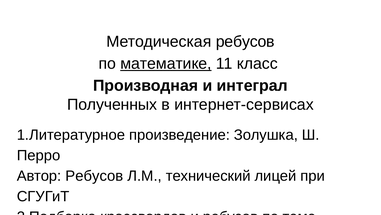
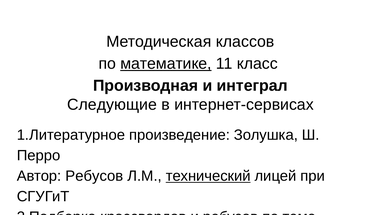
Методическая ребусов: ребусов -> классов (245, 41)
Полученных: Полученных -> Следующие (112, 104)
технический underline: none -> present (208, 175)
